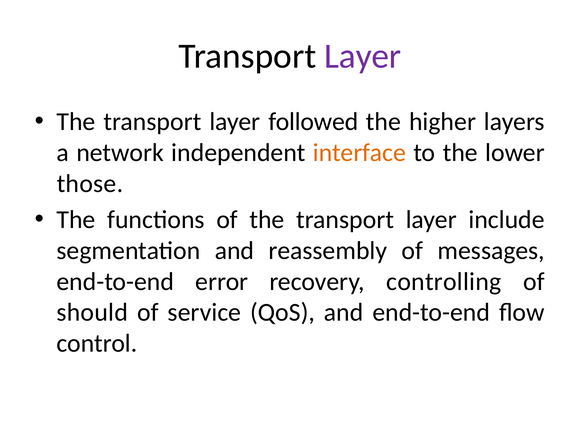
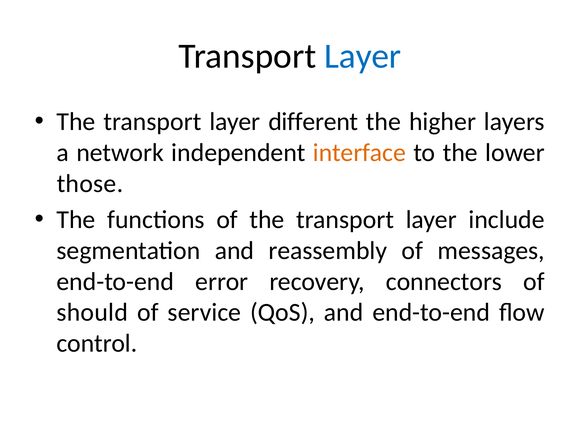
Layer colour: purple -> blue (363, 56)
followed: followed -> different (313, 122)
controlling: controlling -> connectors (444, 282)
